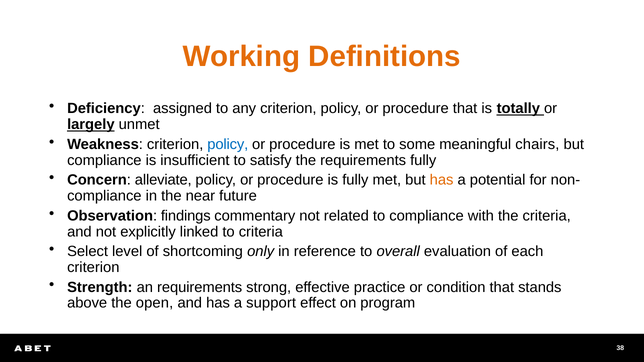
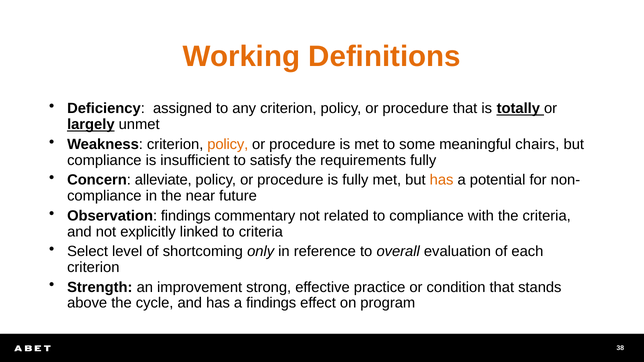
policy colour: blue -> orange (228, 144)
an requirements: requirements -> improvement (200, 287)
open: open -> cycle (155, 303)
a support: support -> findings (271, 303)
